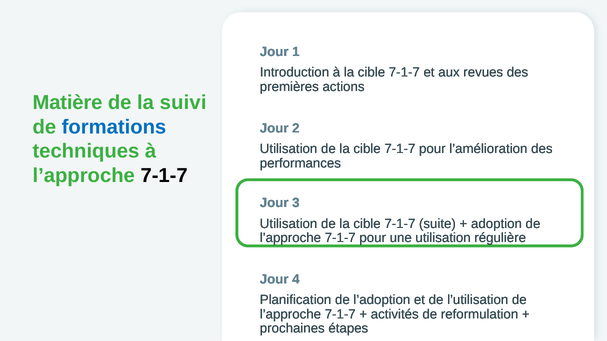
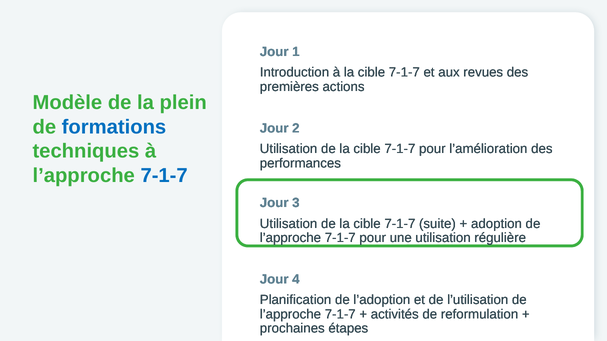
Matière: Matière -> Modèle (67, 103)
suivi: suivi -> plein (183, 103)
7-1-7 colour: black -> blue (164, 176)
